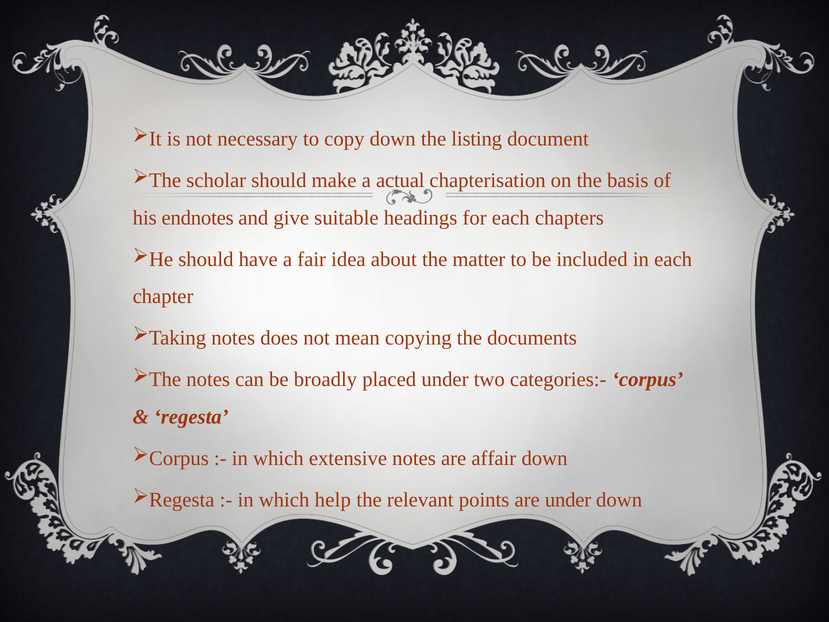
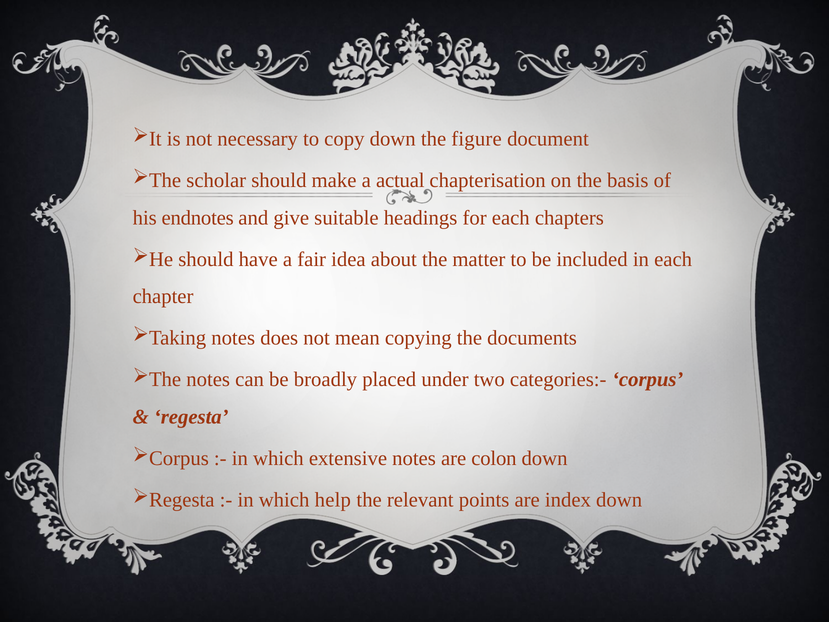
listing: listing -> figure (477, 139)
affair: affair -> colon (494, 458)
are under: under -> index (568, 500)
